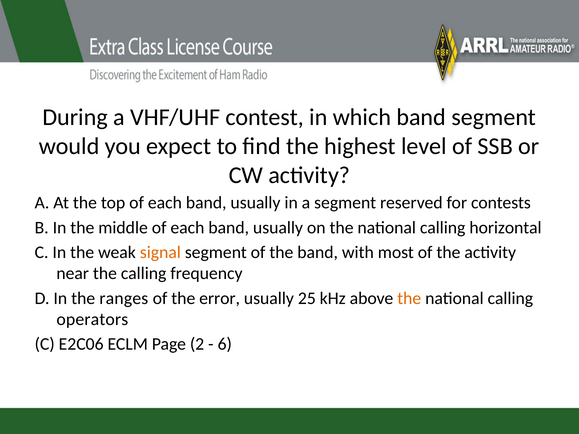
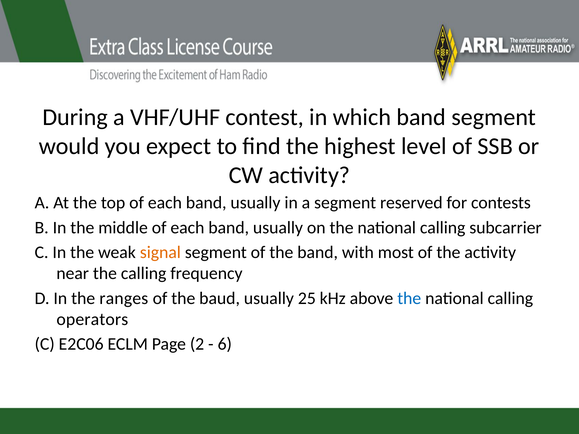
horizontal: horizontal -> subcarrier (506, 228)
error: error -> baud (220, 298)
the colour: orange -> blue (409, 298)
